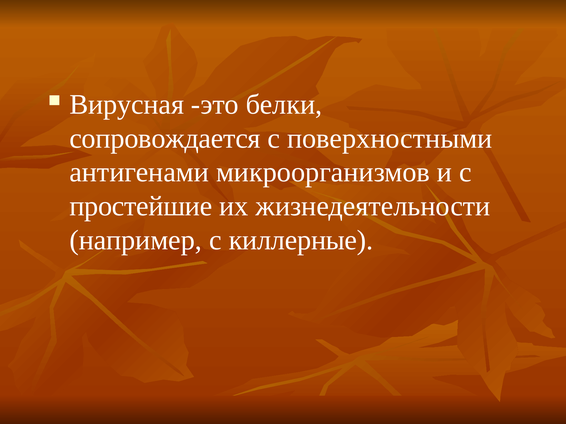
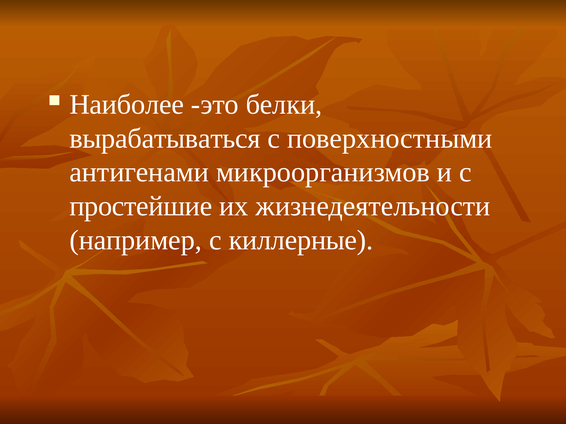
Вирусная: Вирусная -> Наиболее (127, 105)
сопровождается: сопровождается -> вырабатываться (165, 139)
